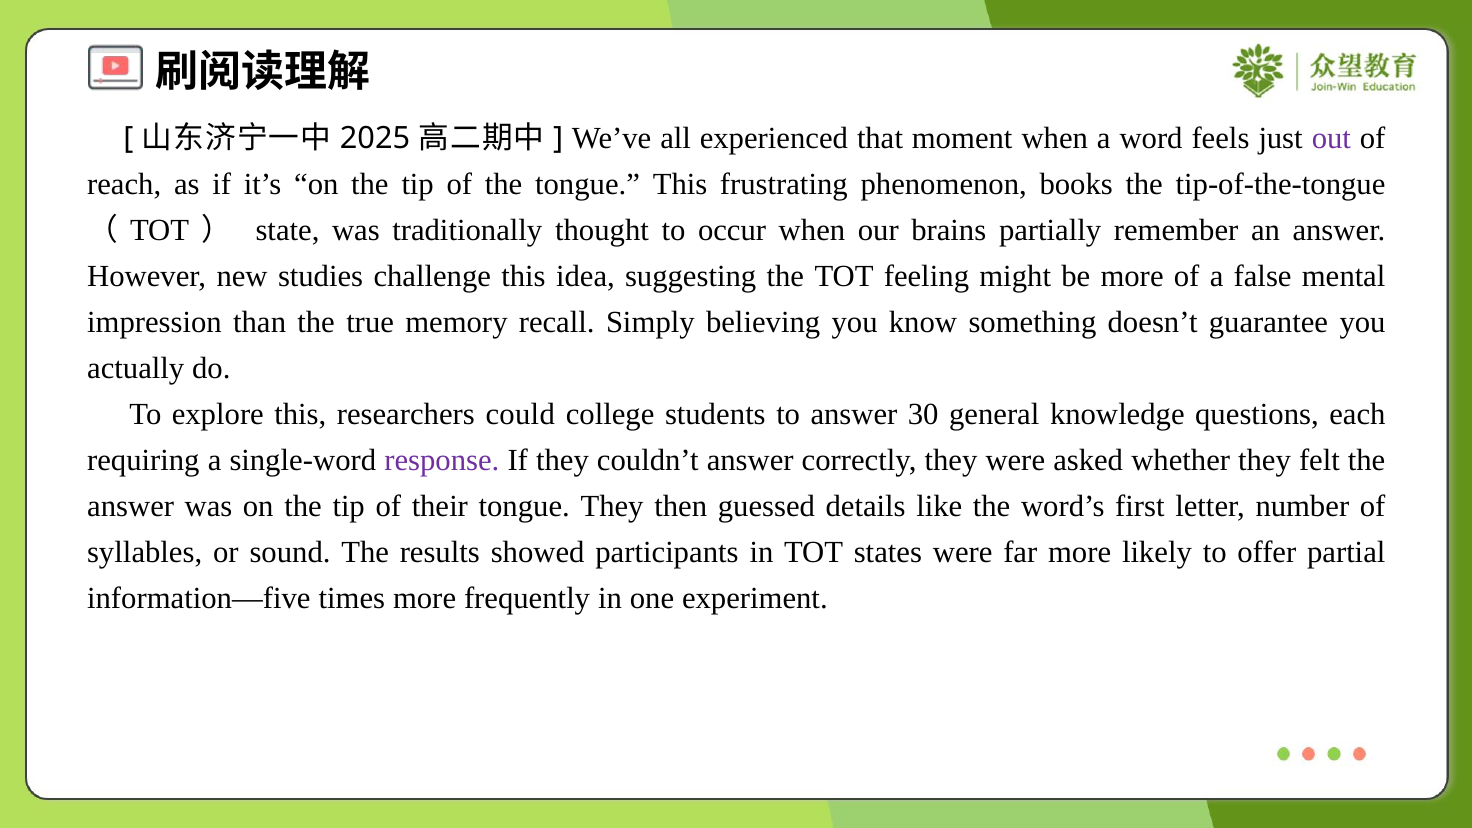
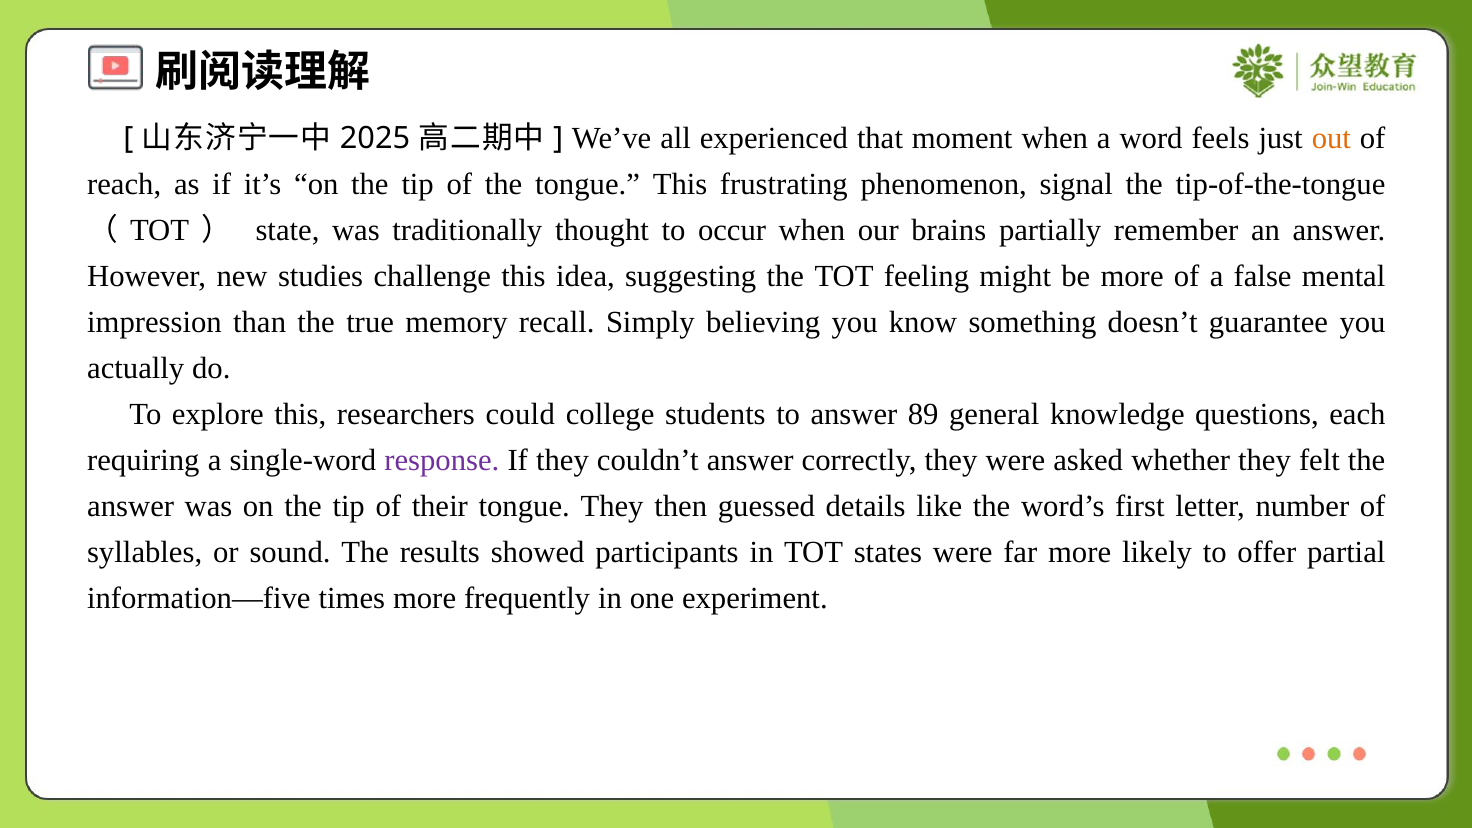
out colour: purple -> orange (1331, 138)
books: books -> signal (1076, 184)
30: 30 -> 89 (923, 414)
